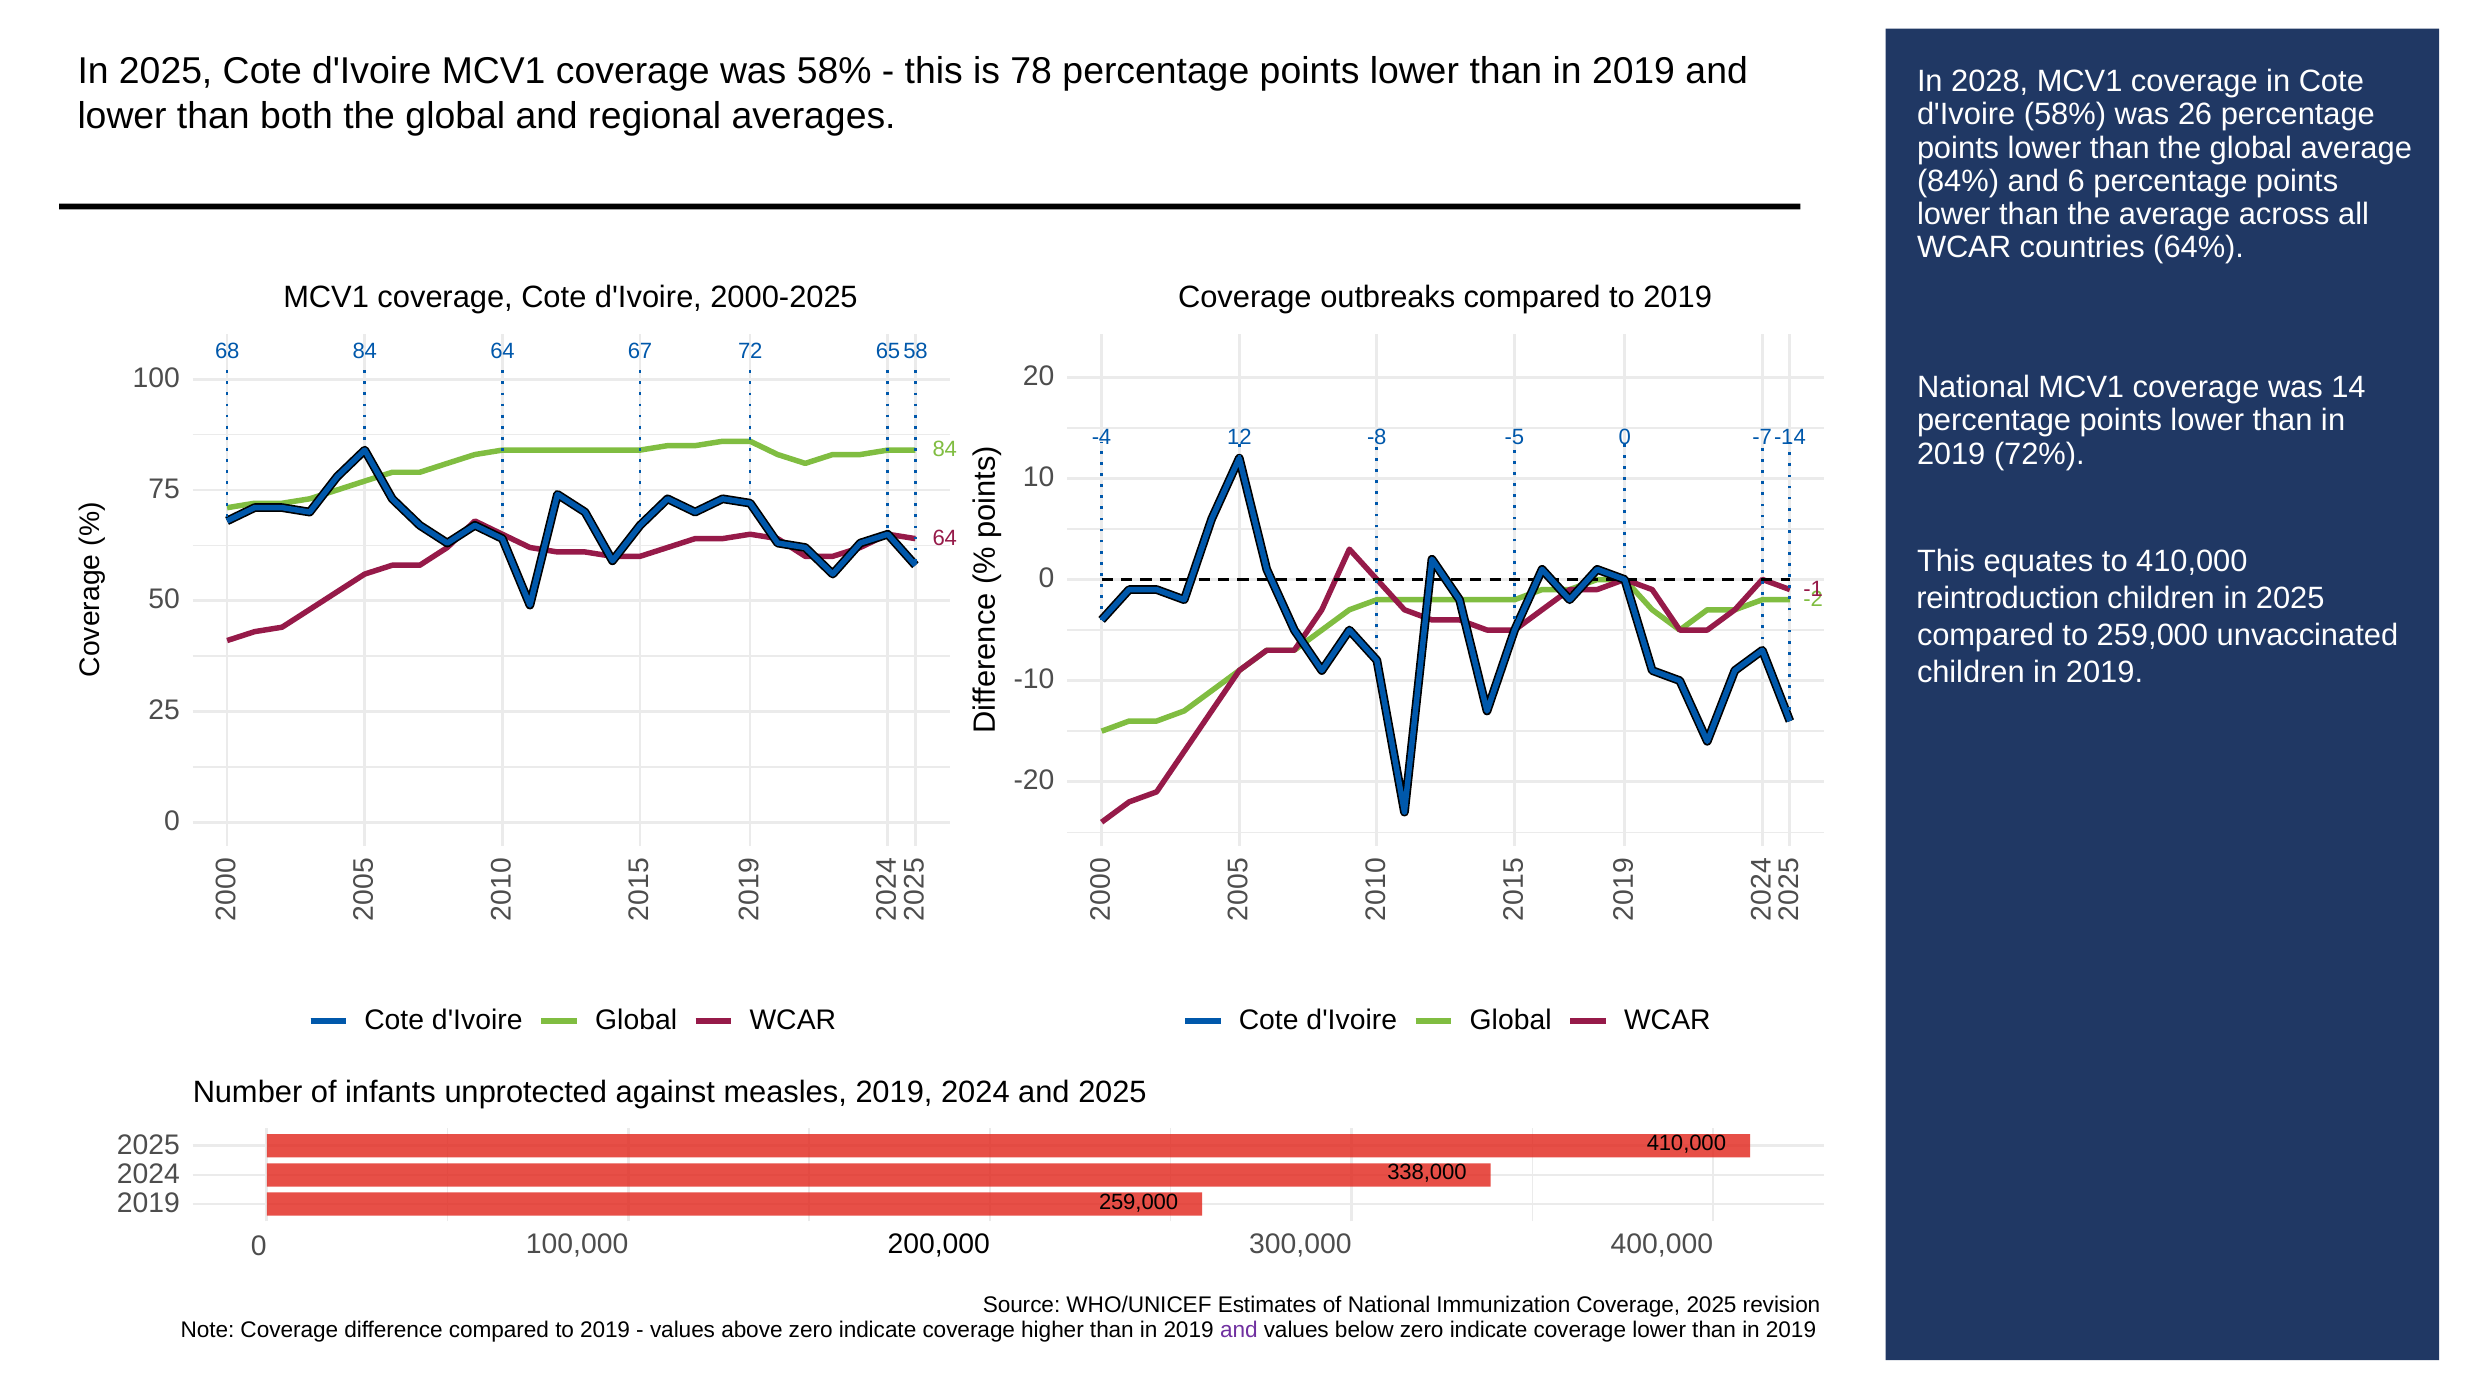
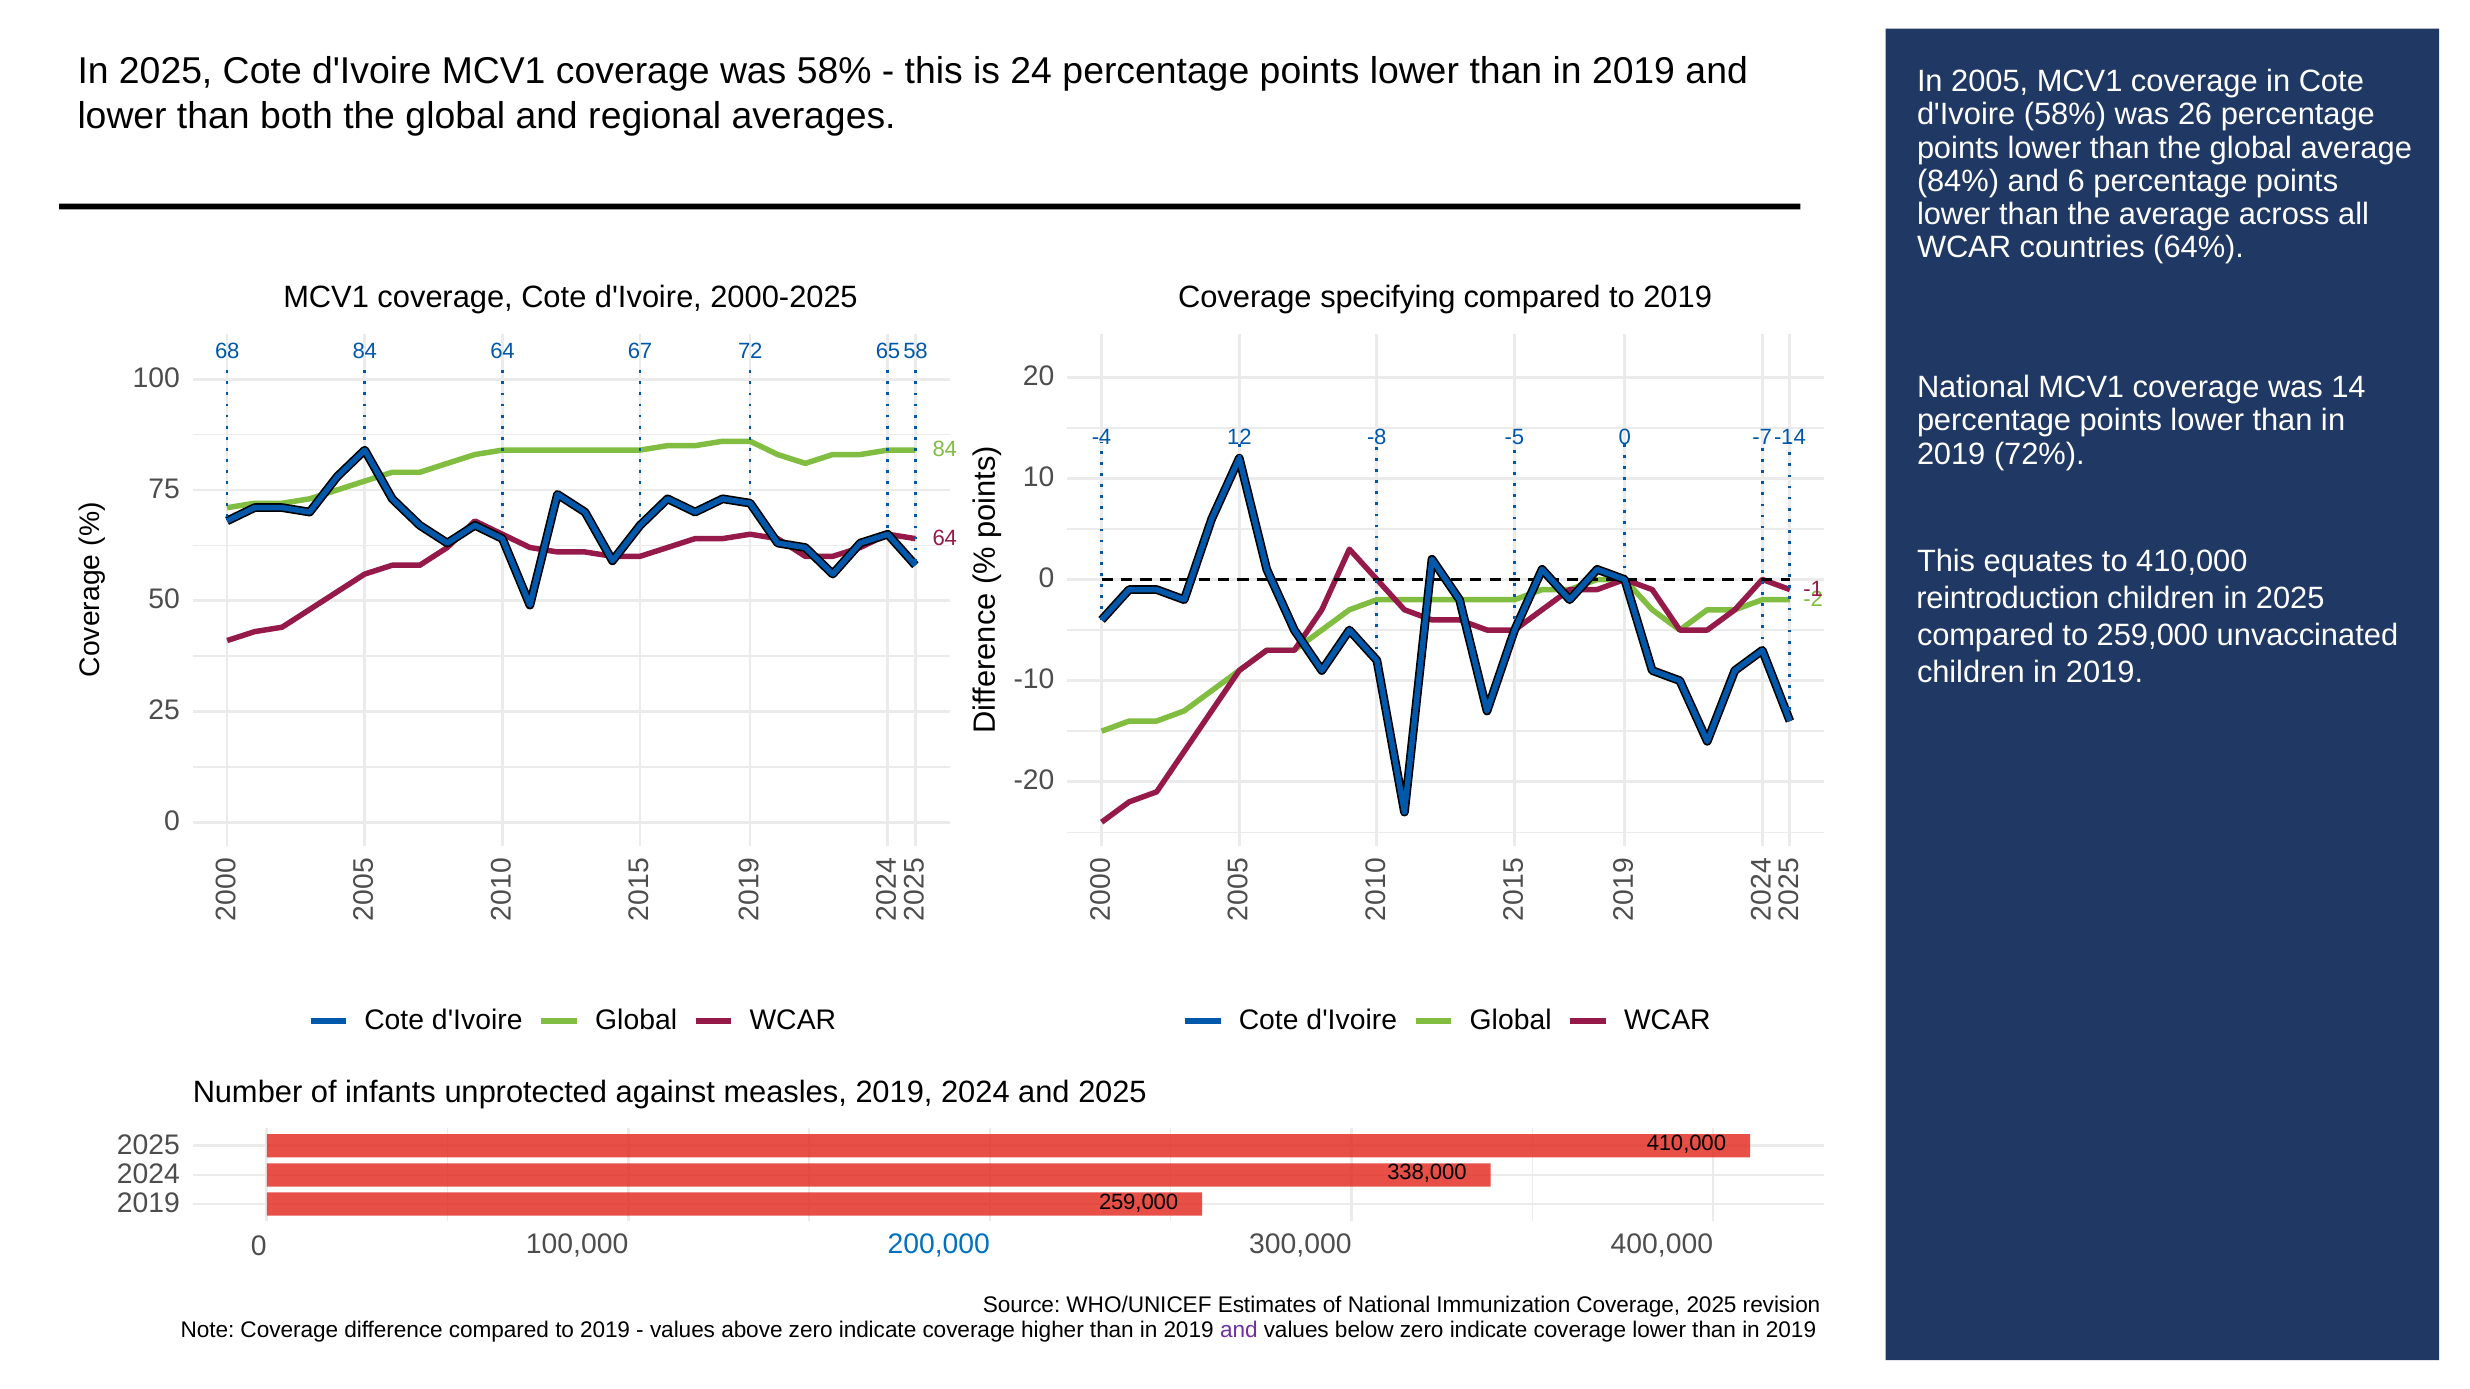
78: 78 -> 24 (1031, 71)
2028: 2028 -> 2005 (1990, 81)
outbreaks: outbreaks -> specifying (1388, 298)
200,000 colour: black -> blue (939, 1245)
